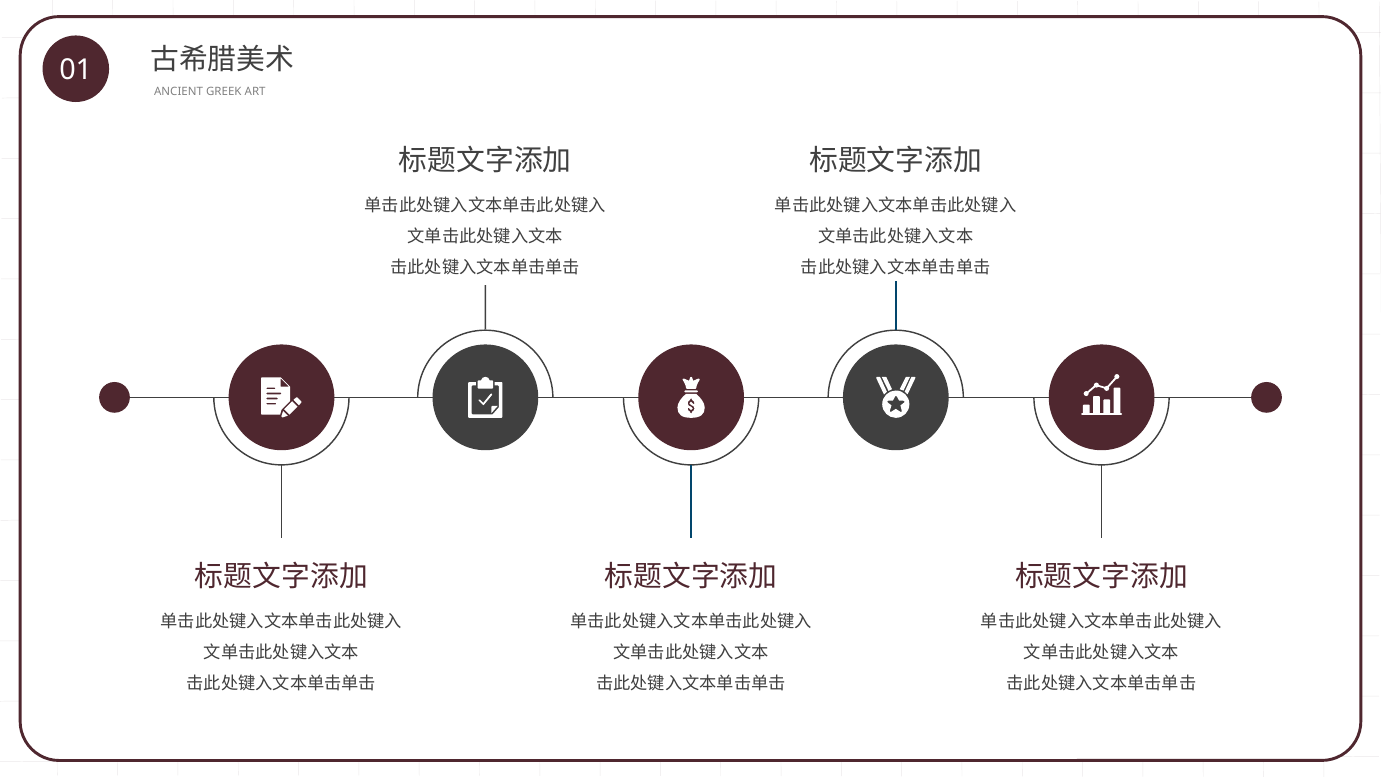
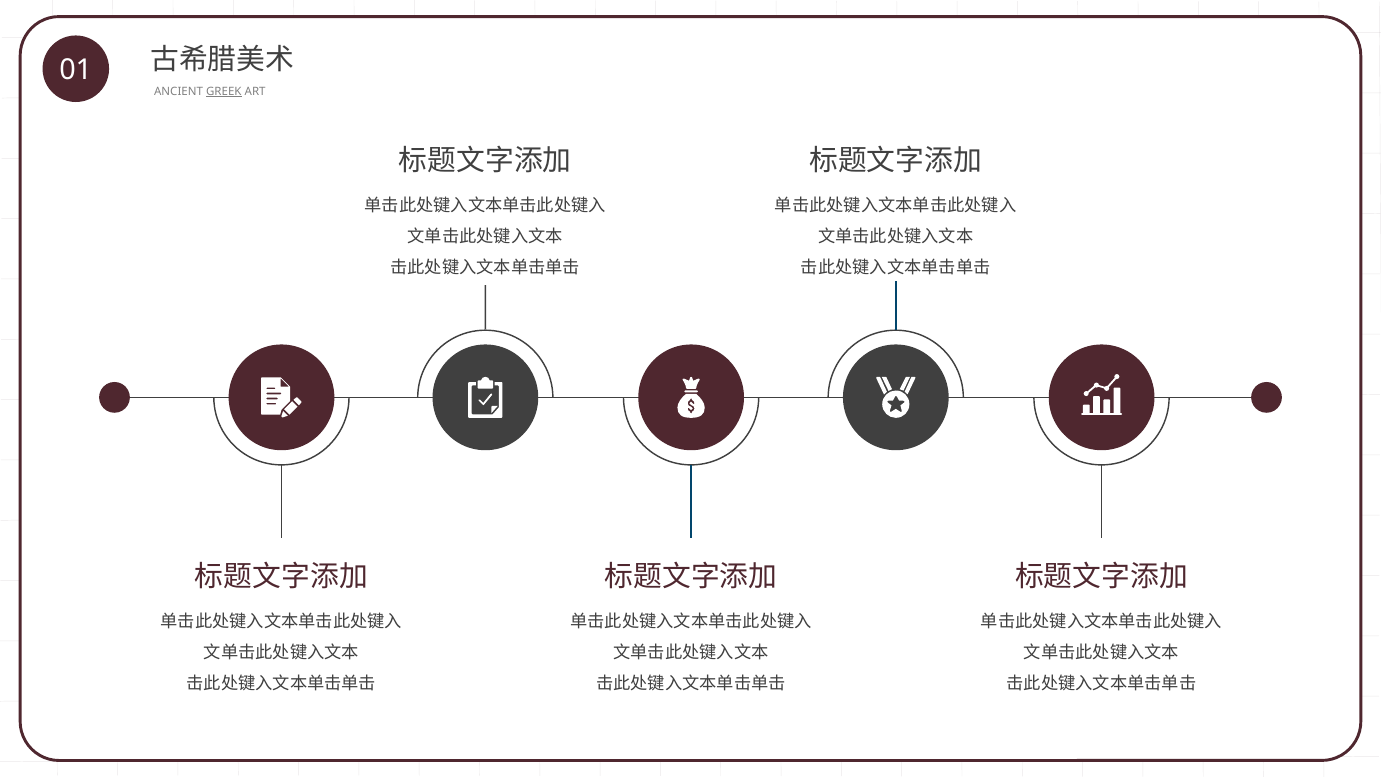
GREEK underline: none -> present (224, 92)
